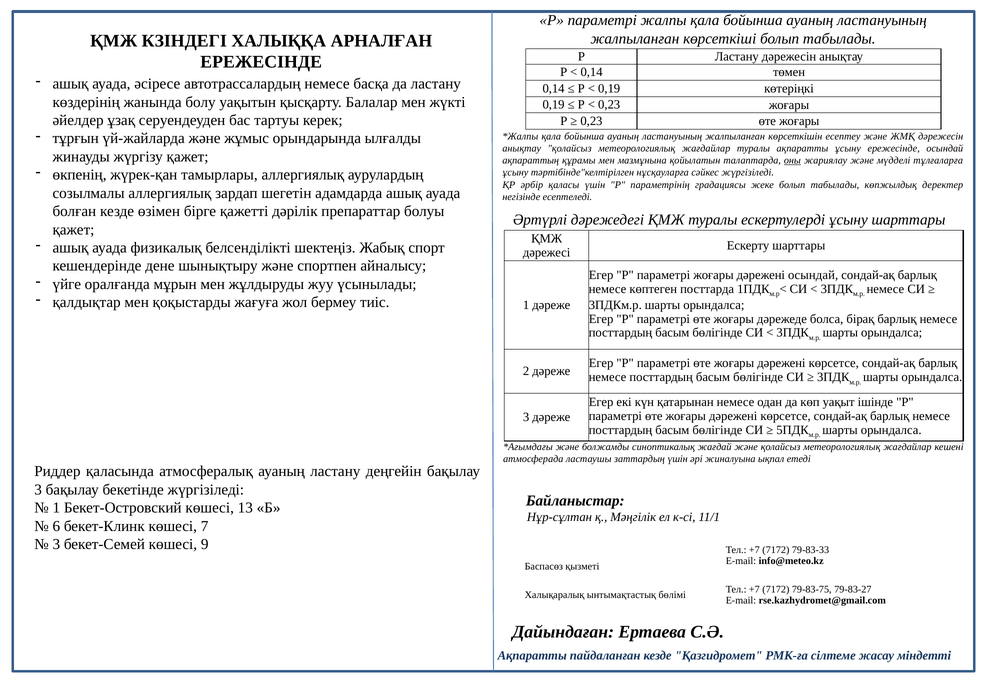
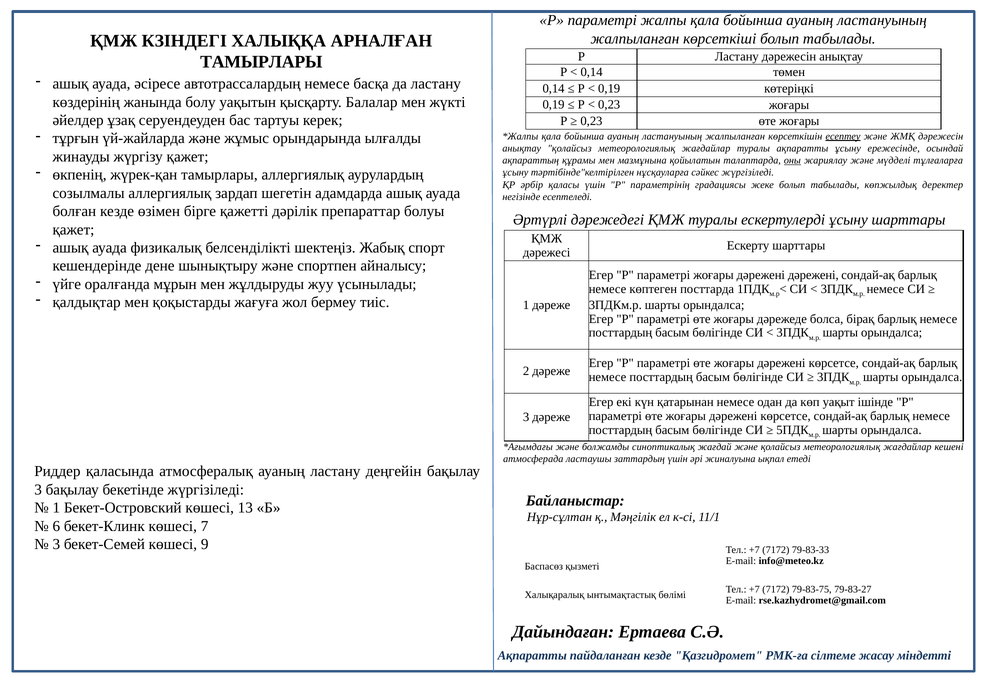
ЕРЕЖЕСІНДЕ: ЕРЕЖЕСІНДЕ -> ТАМЫРЛАРЫ (261, 62)
есептеу underline: none -> present (843, 136)
дәрежені осындай: осындай -> дәрежені (813, 275)
